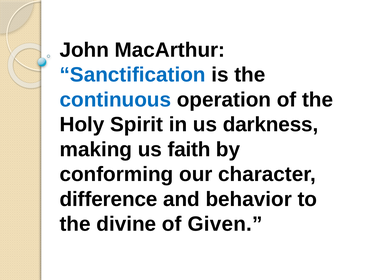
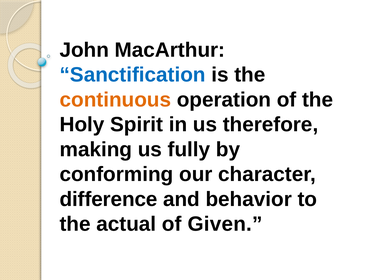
continuous colour: blue -> orange (115, 100)
darkness: darkness -> therefore (271, 124)
faith: faith -> fully (189, 149)
divine: divine -> actual (126, 224)
